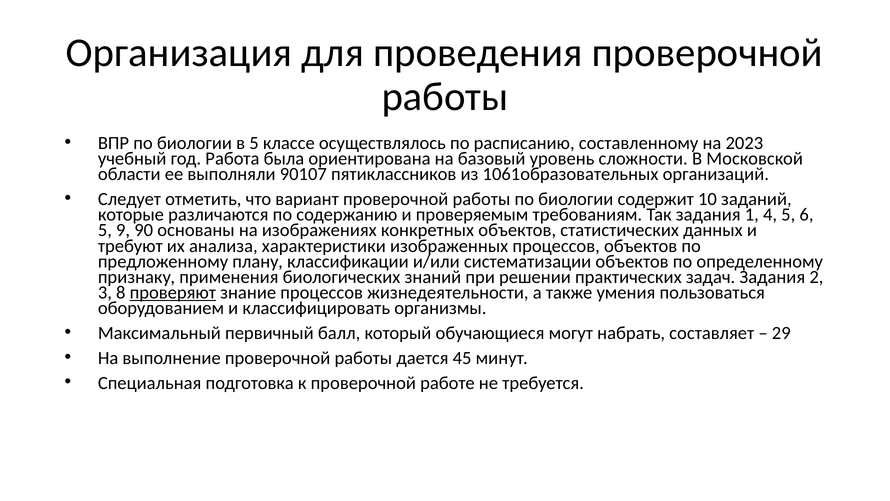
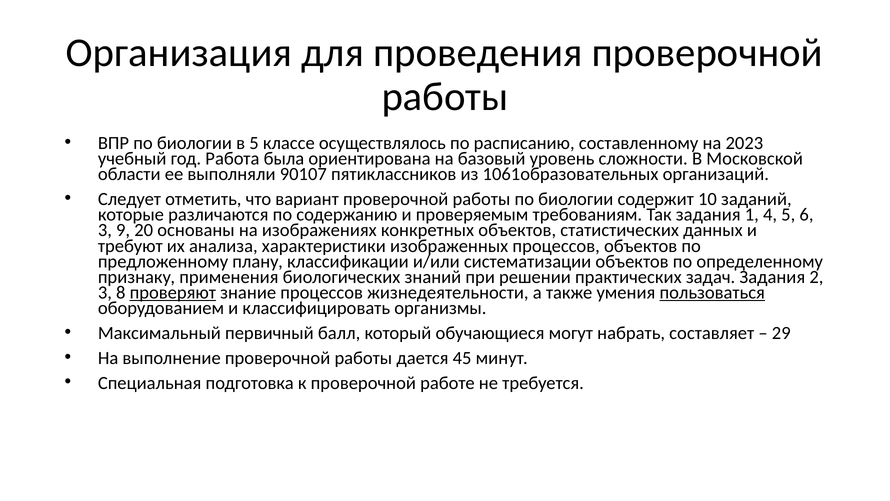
5: 5 -> 3 (105, 230)
90: 90 -> 20 (144, 230)
пользоваться underline: none -> present (712, 292)
